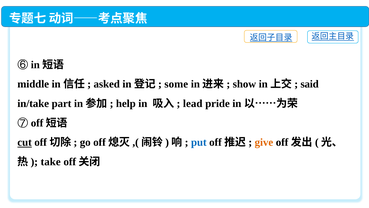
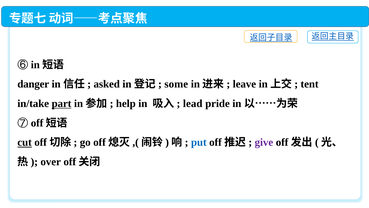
middle: middle -> danger (33, 84)
show: show -> leave (244, 84)
said: said -> tent (310, 84)
part underline: none -> present (62, 103)
give colour: orange -> purple (264, 142)
take: take -> over (51, 162)
